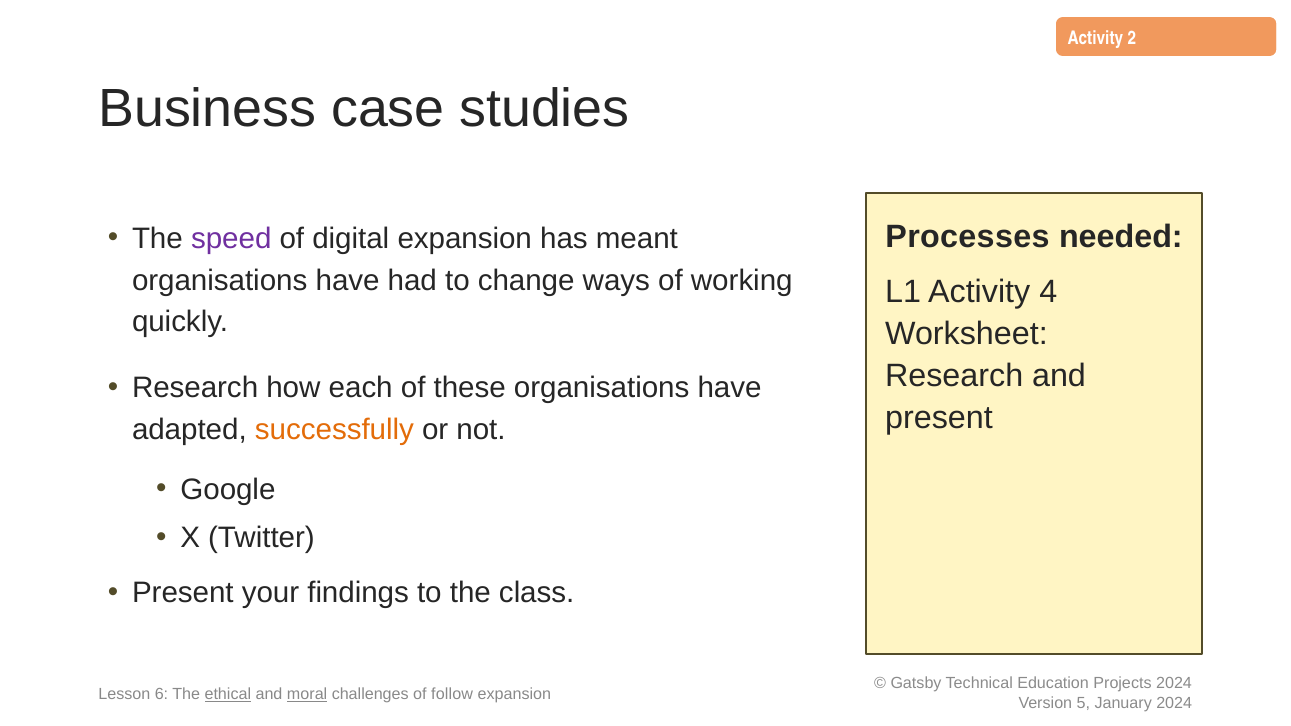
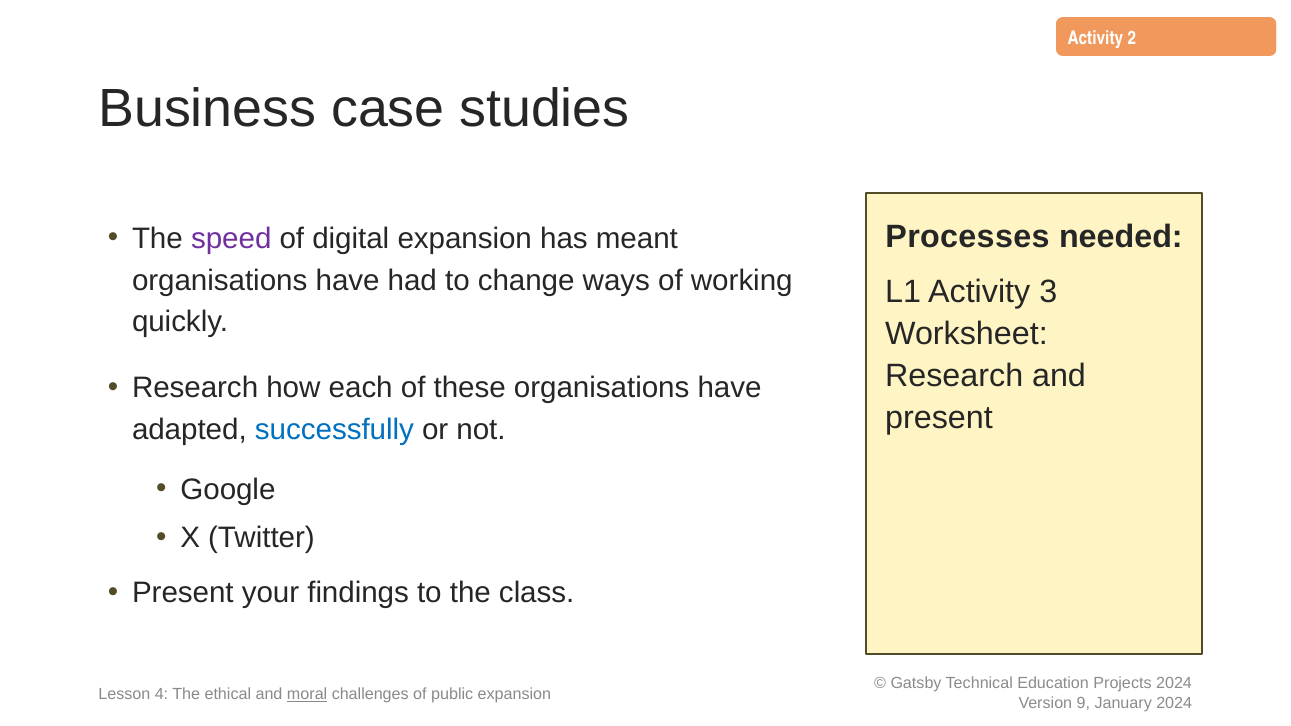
4: 4 -> 3 (1048, 292)
successfully colour: orange -> blue (334, 430)
6: 6 -> 4 (161, 694)
ethical underline: present -> none (228, 694)
follow: follow -> public (452, 694)
5: 5 -> 9 (1083, 703)
